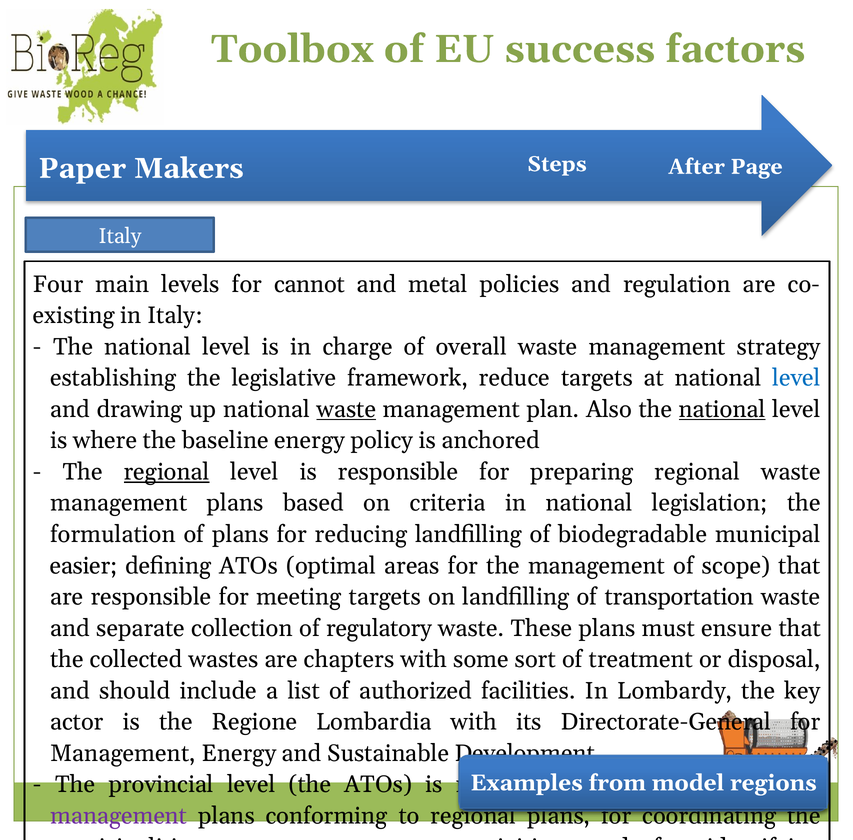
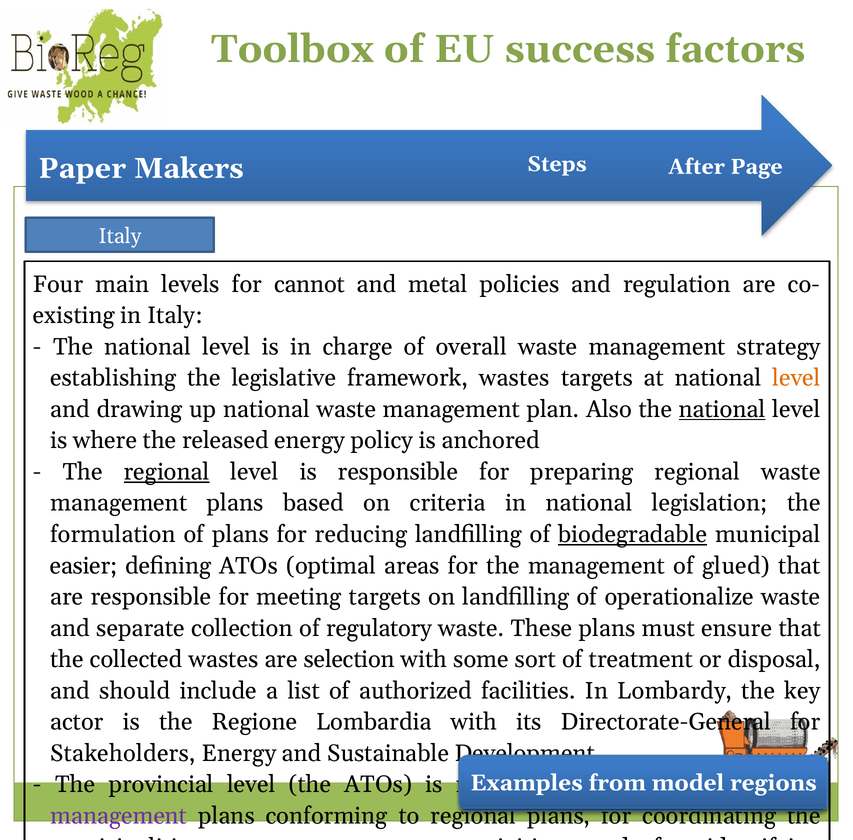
framework reduce: reduce -> wastes (514, 378)
level colour: blue -> orange (796, 378)
waste underline: present -> none (346, 409)
baseline: baseline -> released (225, 440)
biodegradable underline: none -> present (633, 534)
scope: scope -> glued (736, 566)
transportation: transportation -> operationalize (679, 597)
chapters: chapters -> selection (349, 659)
Management: Management -> Stakeholders (123, 753)
